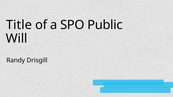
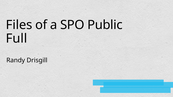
Title: Title -> Files (19, 25)
Will: Will -> Full (17, 39)
